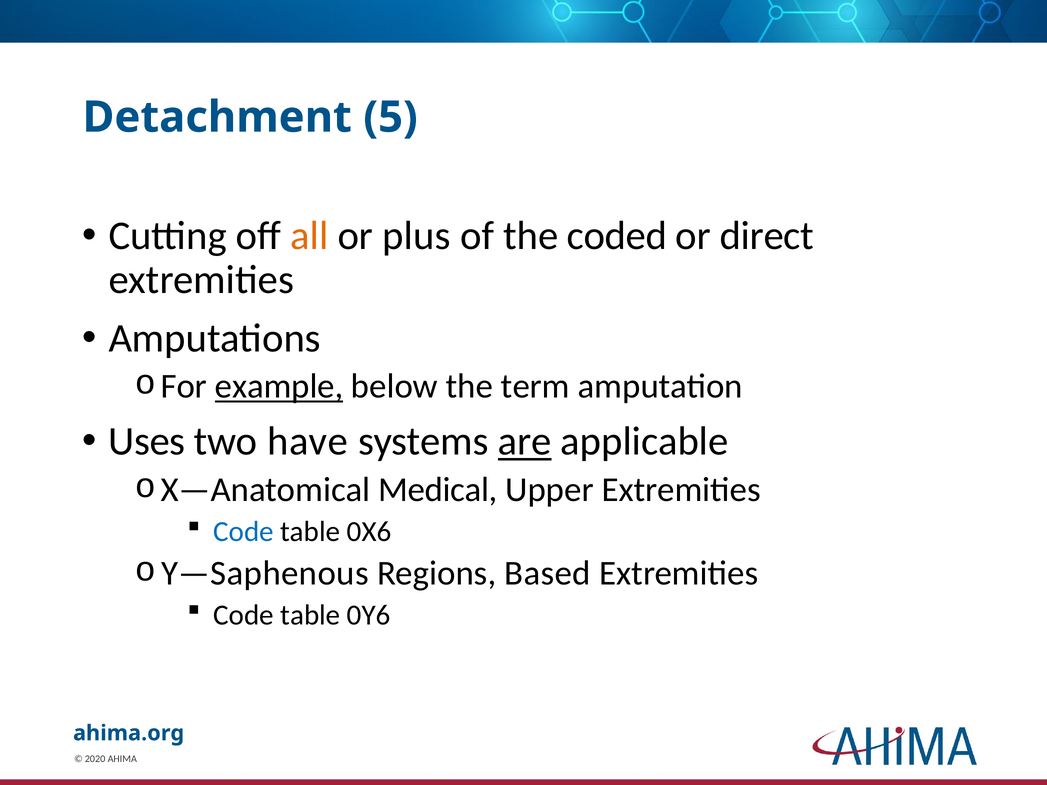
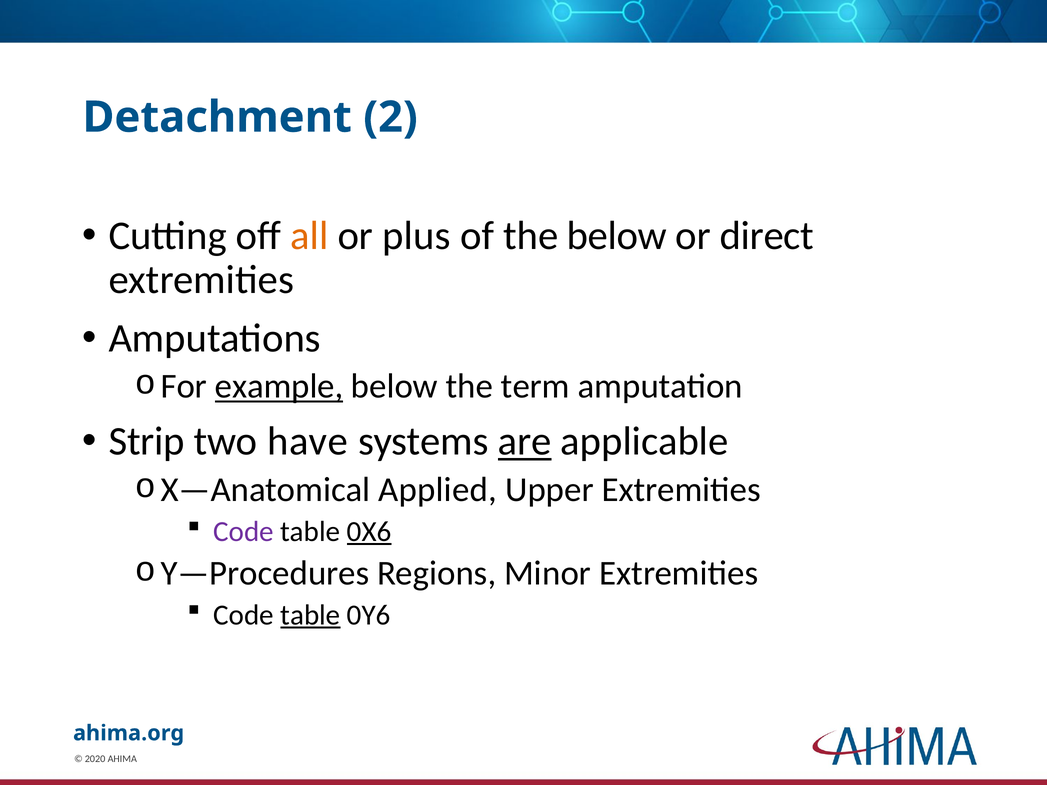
5: 5 -> 2 (391, 117)
the coded: coded -> below (617, 236)
Uses: Uses -> Strip (147, 442)
Medical: Medical -> Applied (438, 490)
Code colour: blue -> purple (244, 532)
0X6 underline: none -> present (369, 532)
Y—Saphenous: Y—Saphenous -> Y—Procedures (265, 573)
Based: Based -> Minor (548, 573)
table underline: none -> present (310, 615)
